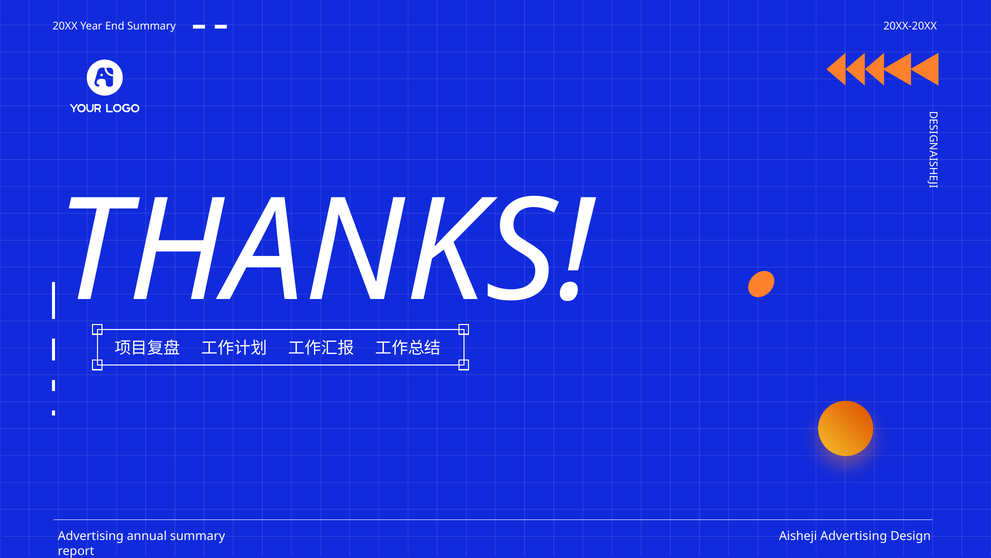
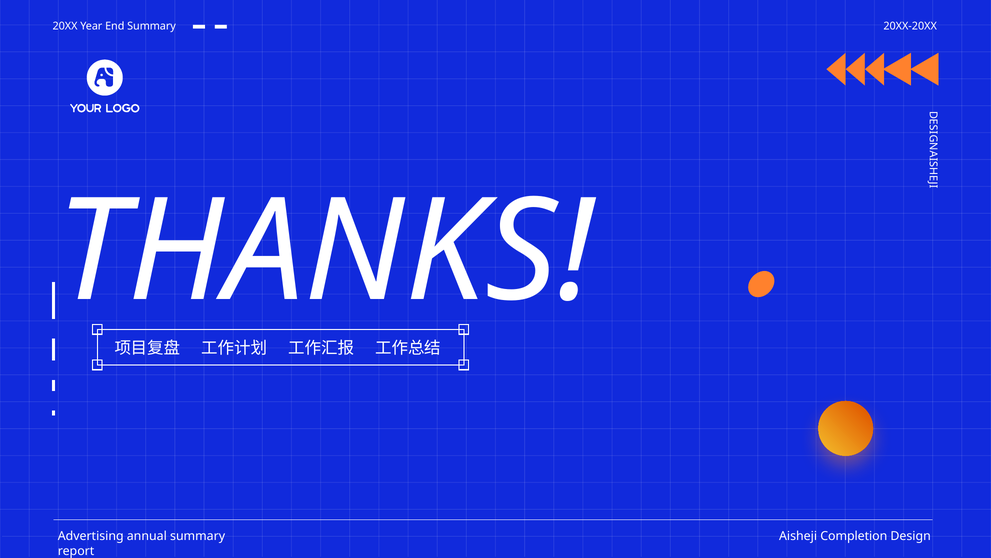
Aisheji Advertising: Advertising -> Completion (854, 536)
